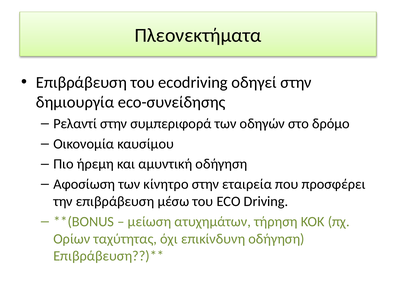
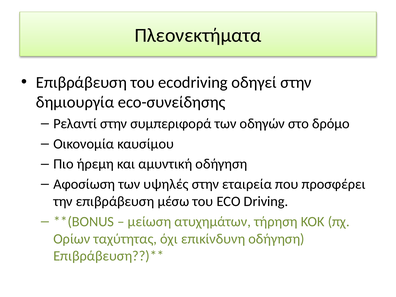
κίνητρο: κίνητρο -> υψηλές (166, 184)
